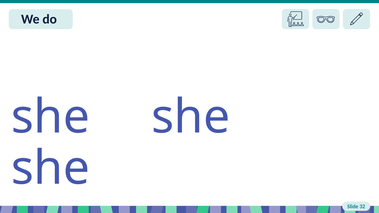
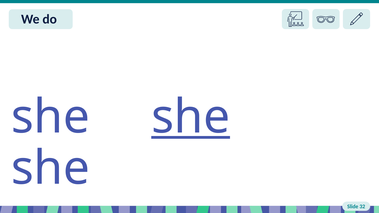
she underline: none -> present (191, 117)
